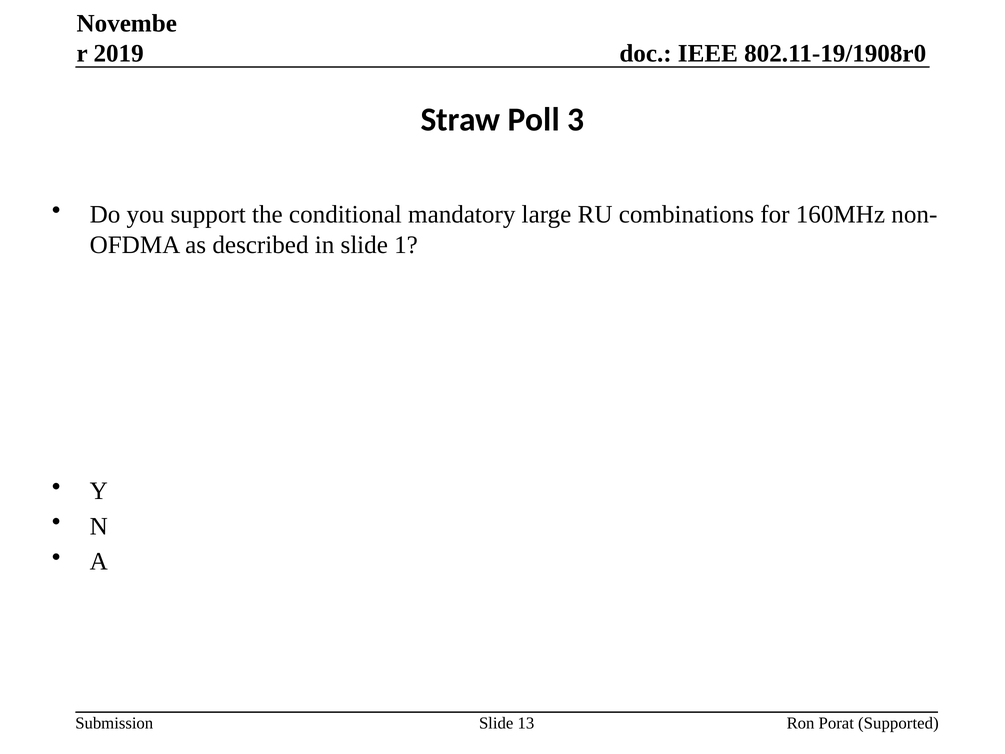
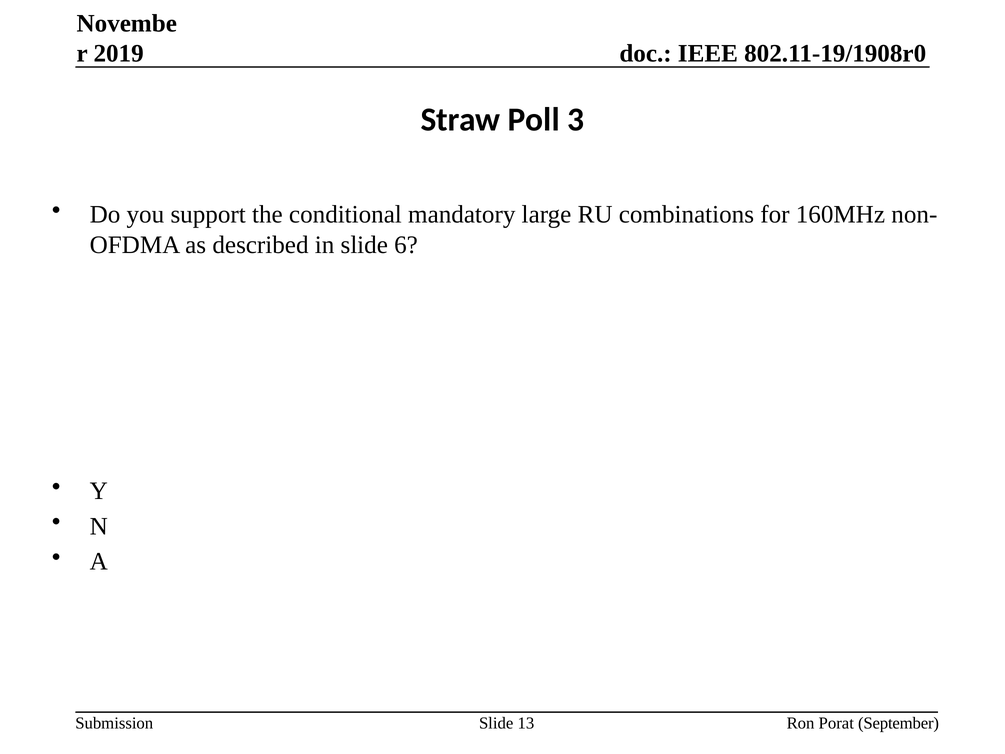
1: 1 -> 6 (406, 245)
Supported: Supported -> September (899, 723)
